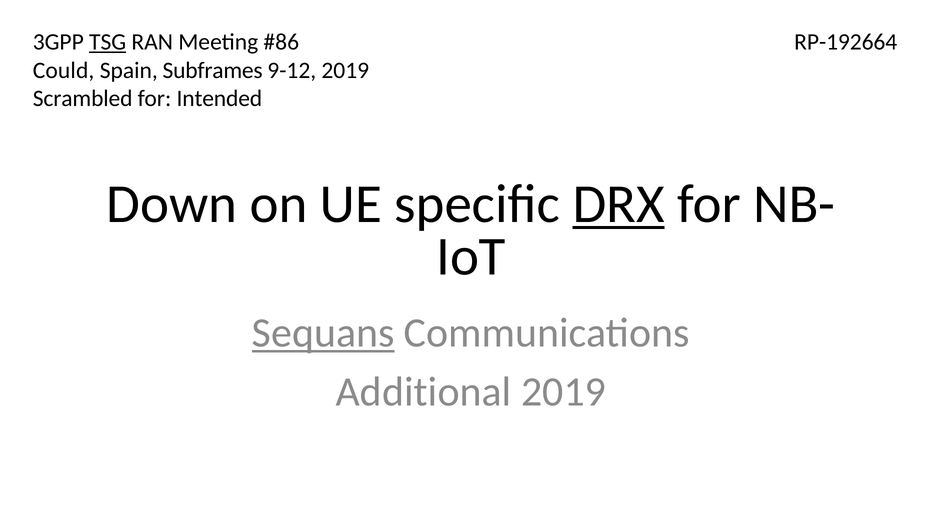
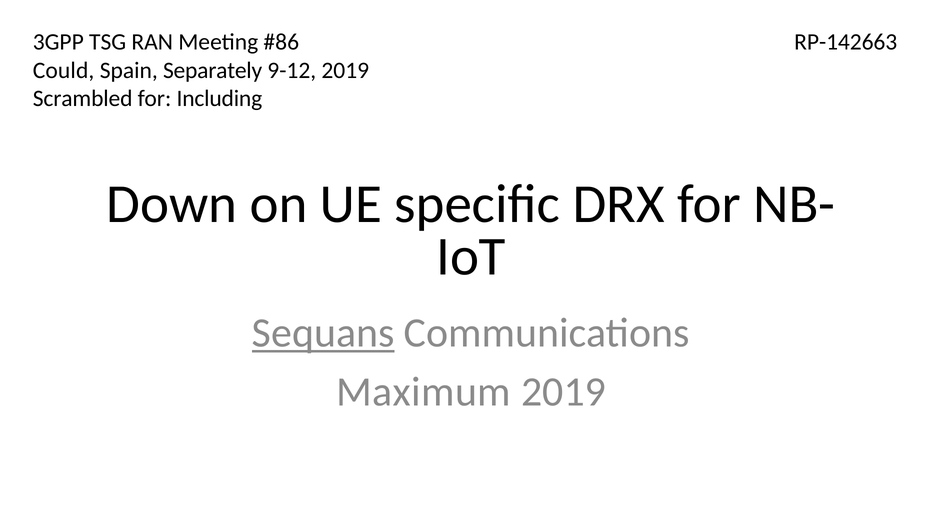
TSG underline: present -> none (108, 42)
RP-192664: RP-192664 -> RP-142663 (846, 42)
Subframes: Subframes -> Separately (213, 70)
Intended: Intended -> Including (219, 98)
DRX underline: present -> none (619, 204)
Additional: Additional -> Maximum (423, 392)
